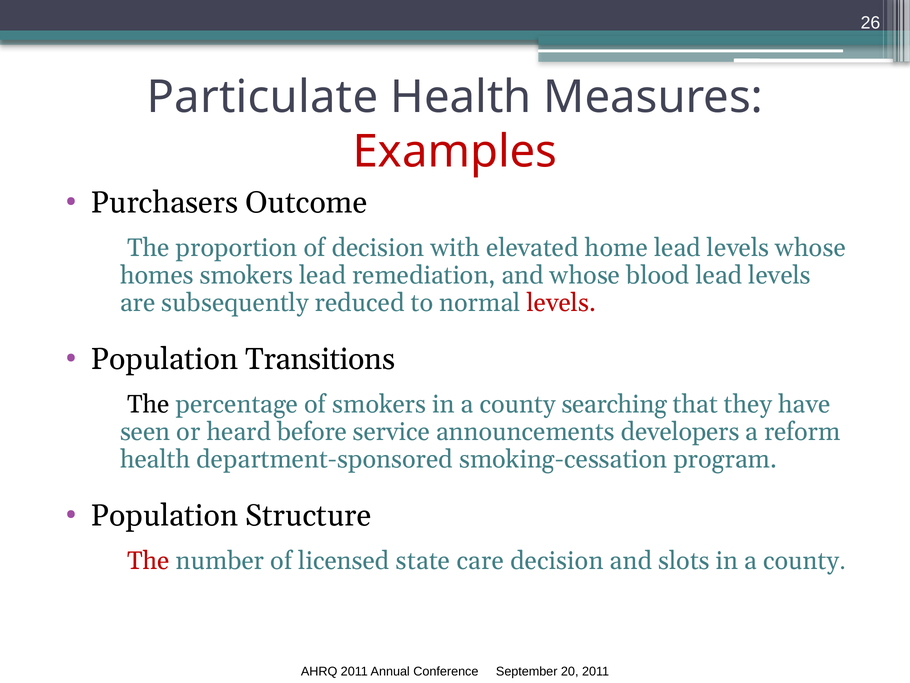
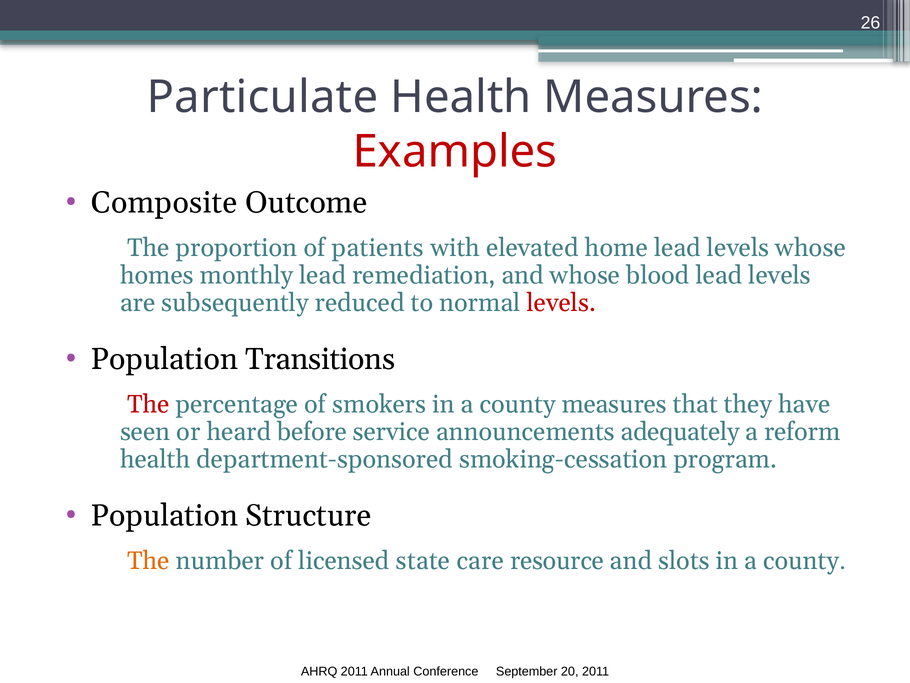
Purchasers: Purchasers -> Composite (164, 203)
of decision: decision -> patients (378, 248)
homes smokers: smokers -> monthly (247, 275)
The colour: black -> red (148, 404)
county searching: searching -> measures (614, 404)
developers: developers -> adequately (680, 432)
The colour: red -> orange (148, 561)
care decision: decision -> resource (557, 561)
